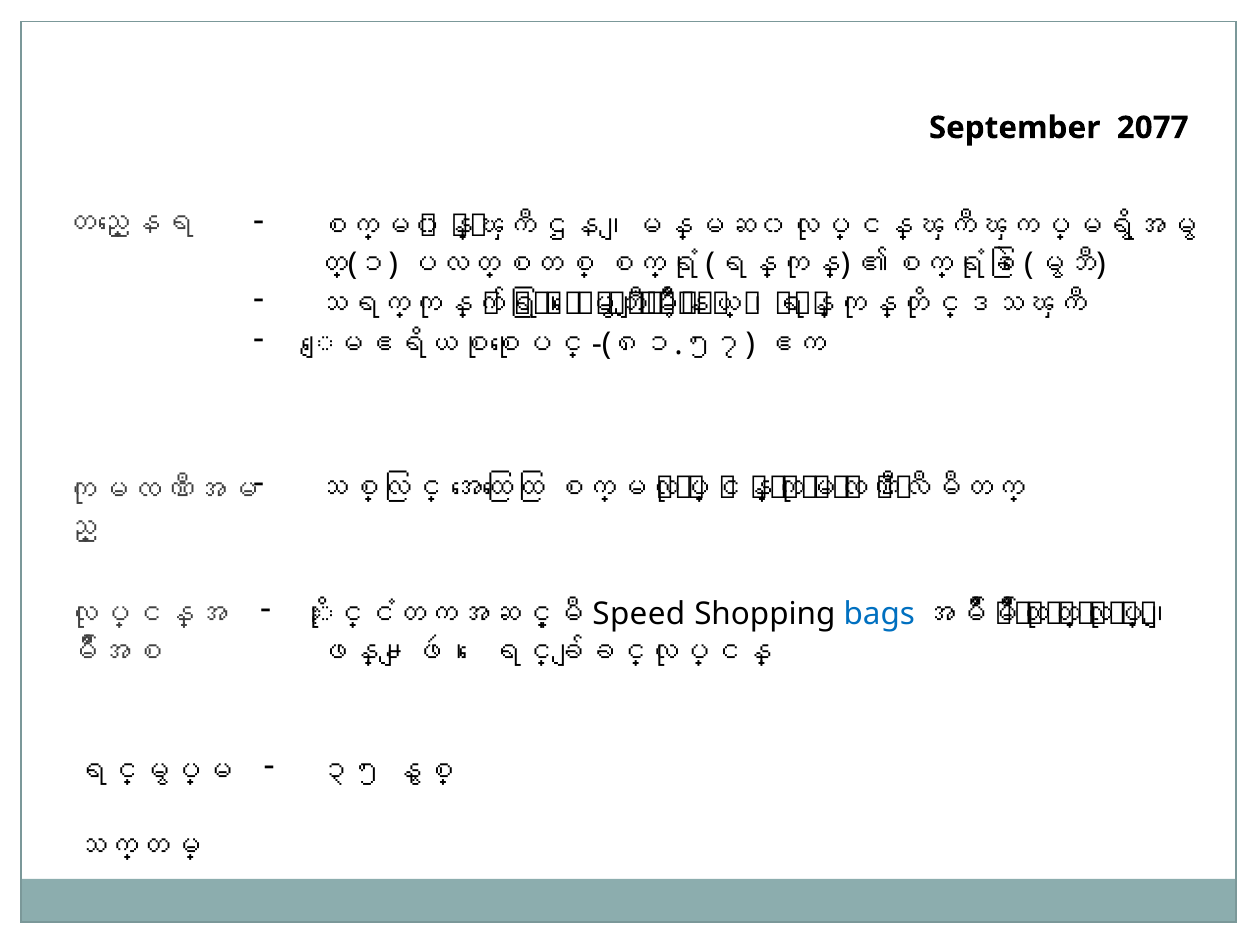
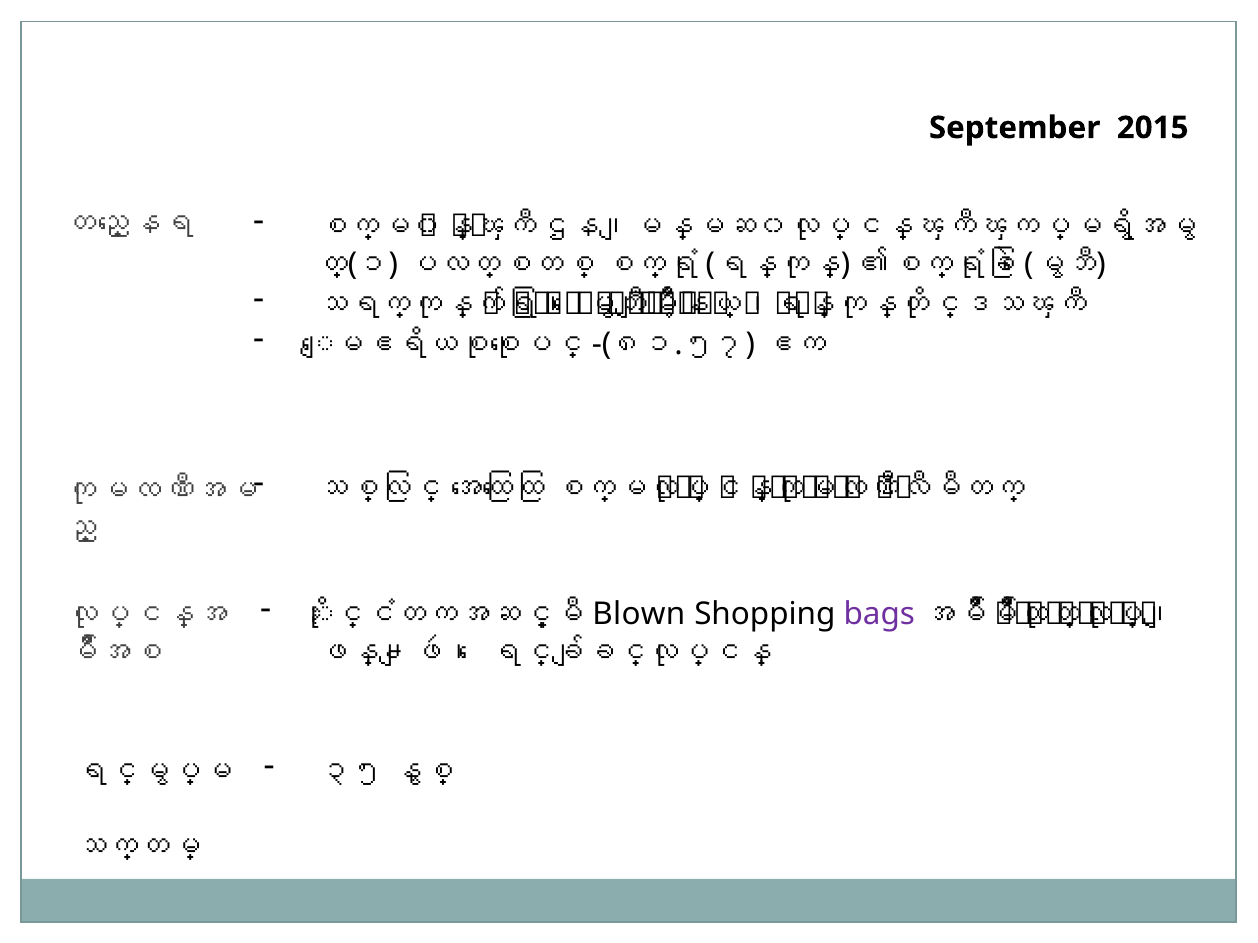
2077: 2077 -> 2015 (1153, 128)
Speed: Speed -> Blown (639, 614)
bags colour: blue -> purple (879, 614)
